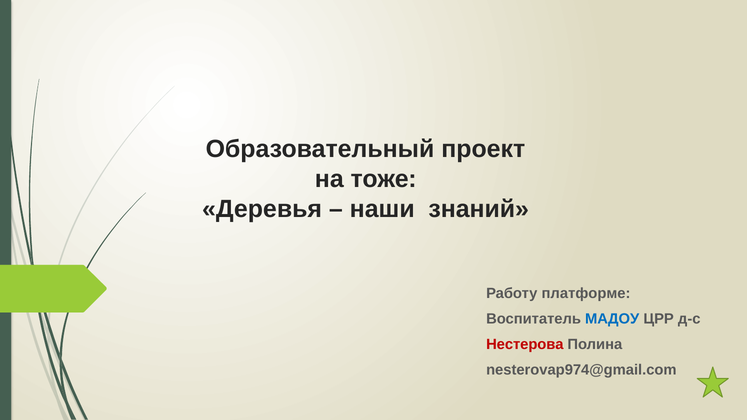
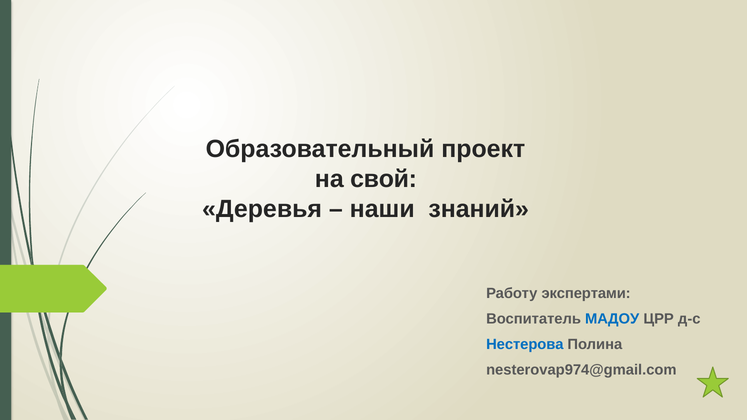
тоже: тоже -> свой (384, 179)
платформе: платформе -> экспертами (586, 293)
Нестерова colour: red -> blue (525, 345)
